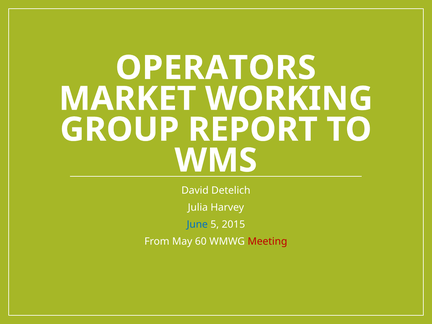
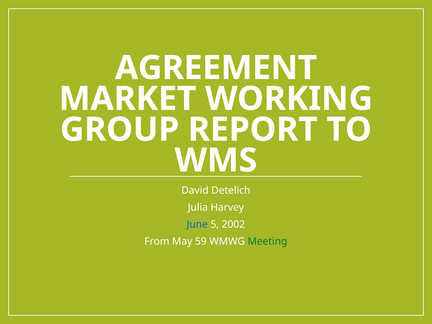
OPERATORS: OPERATORS -> AGREEMENT (216, 68)
2015: 2015 -> 2002 (233, 224)
60: 60 -> 59 (201, 241)
Meeting colour: red -> green (267, 241)
